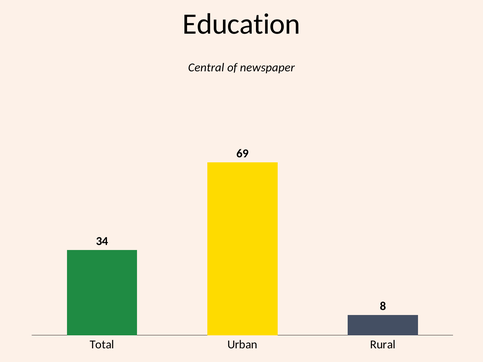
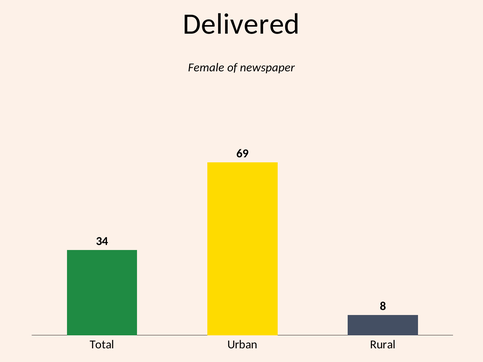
Education: Education -> Delivered (241, 24)
Central: Central -> Female (206, 68)
